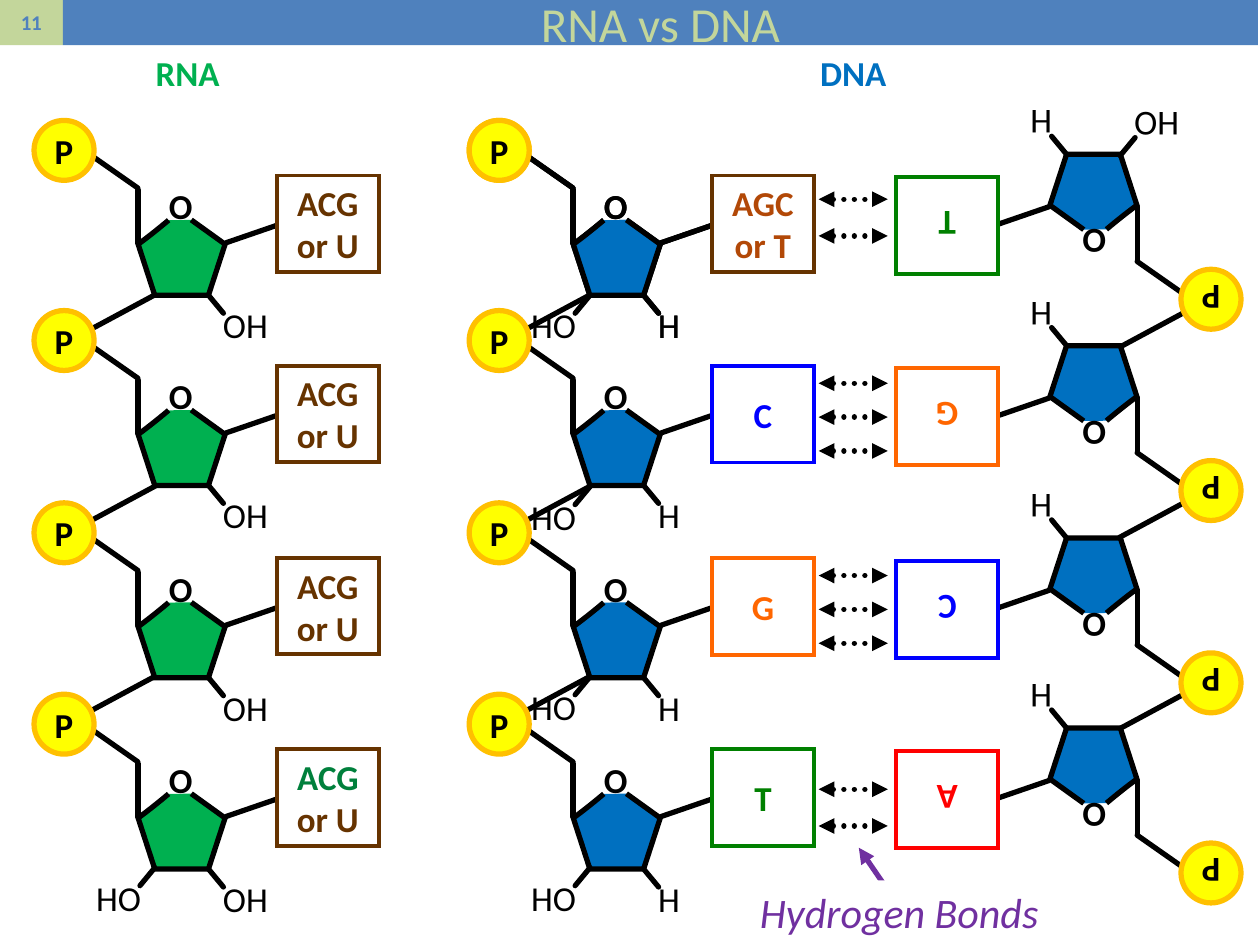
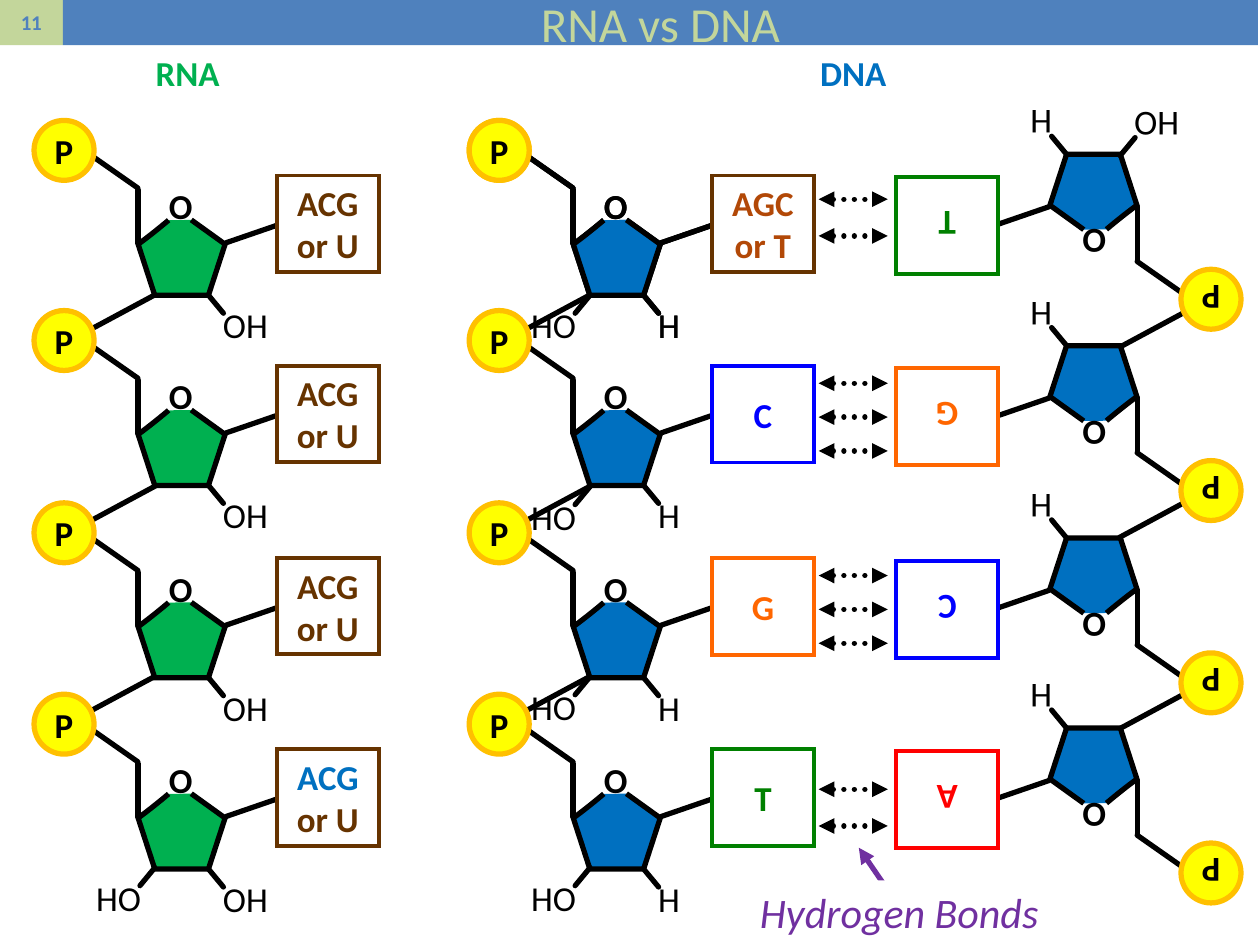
ACG colour: green -> blue (328, 779)
